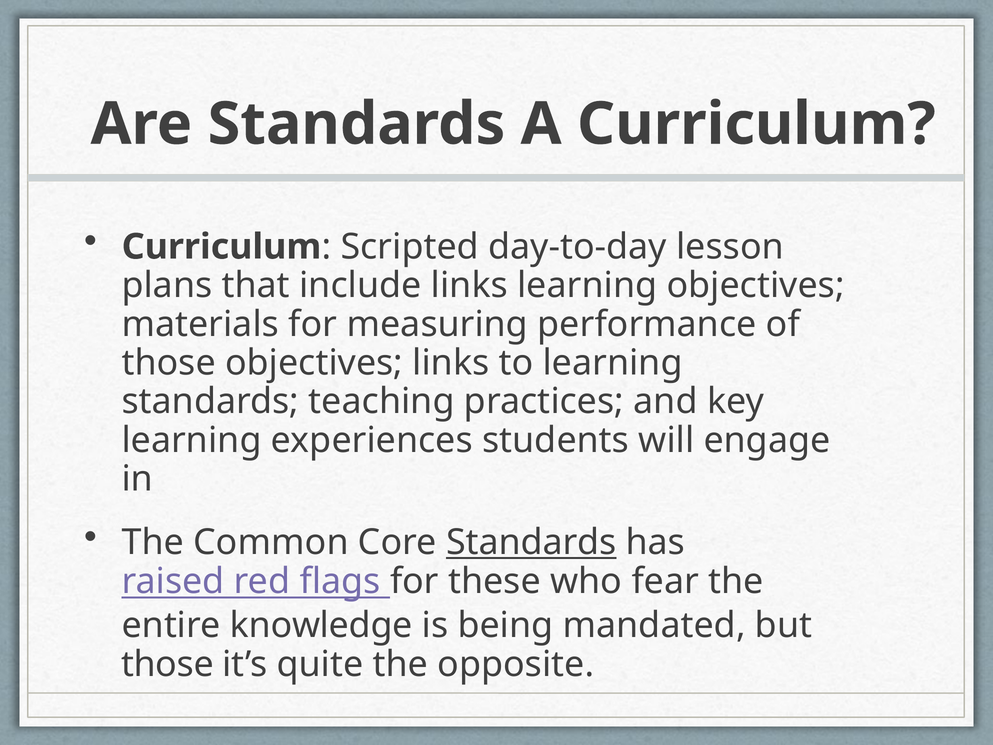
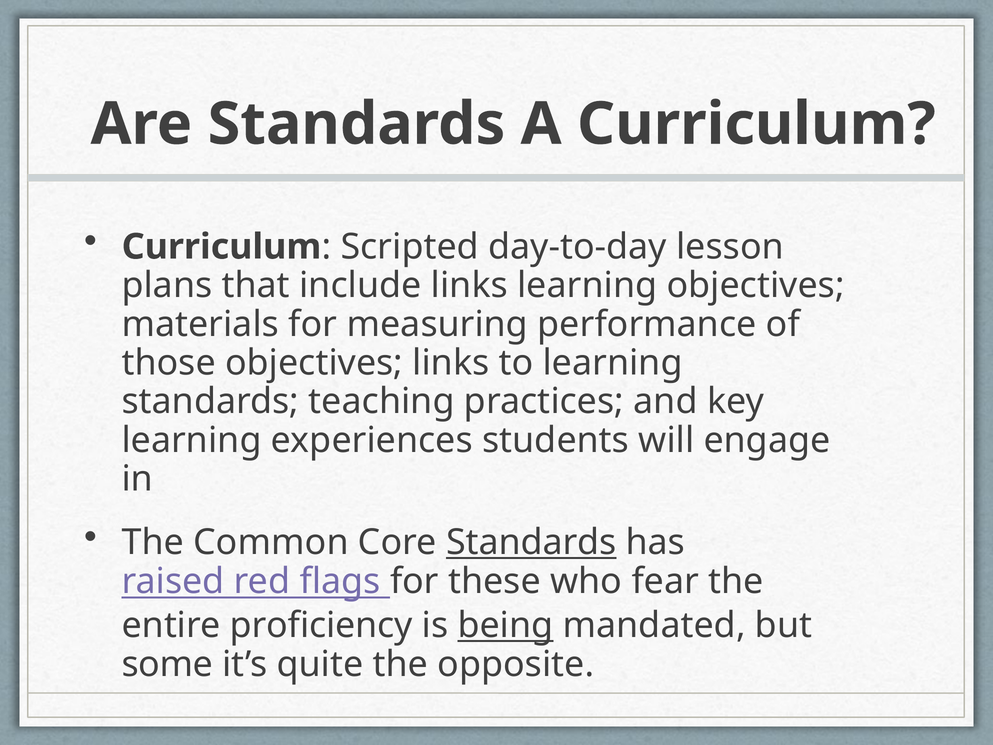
knowledge: knowledge -> proficiency (321, 625)
being underline: none -> present (505, 625)
those: those -> some (167, 664)
